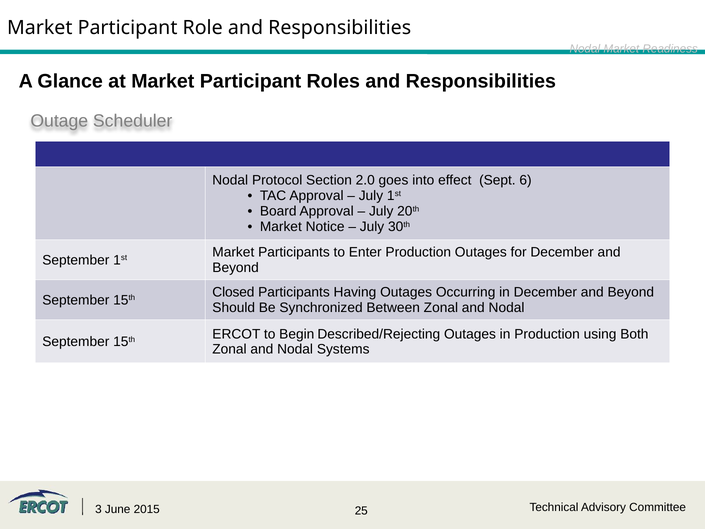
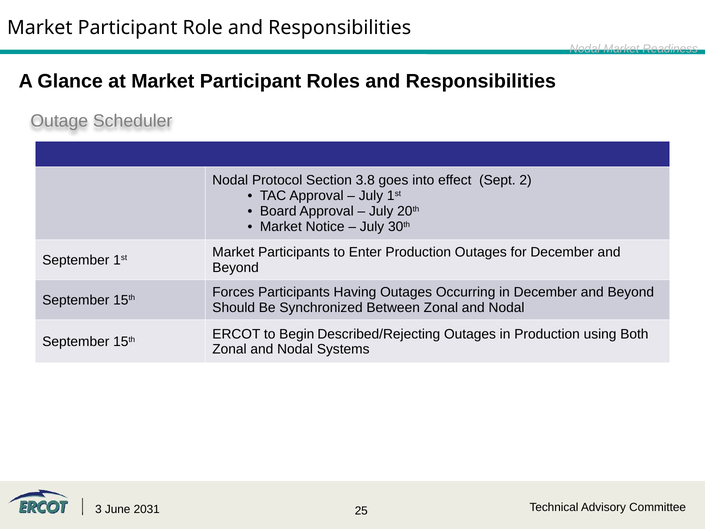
2.0: 2.0 -> 3.8 (365, 180)
6: 6 -> 2 (526, 180)
Closed: Closed -> Forces (233, 292)
2015: 2015 -> 2031 (147, 509)
